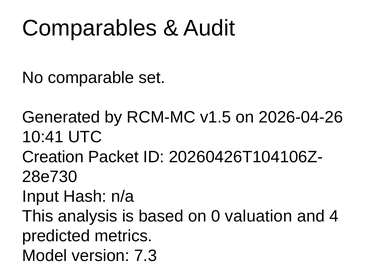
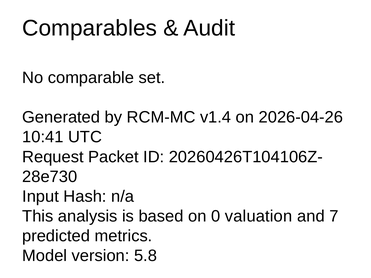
v1.5: v1.5 -> v1.4 (216, 117)
Creation: Creation -> Request (53, 157)
4: 4 -> 7 (334, 216)
7.3: 7.3 -> 5.8 (146, 256)
